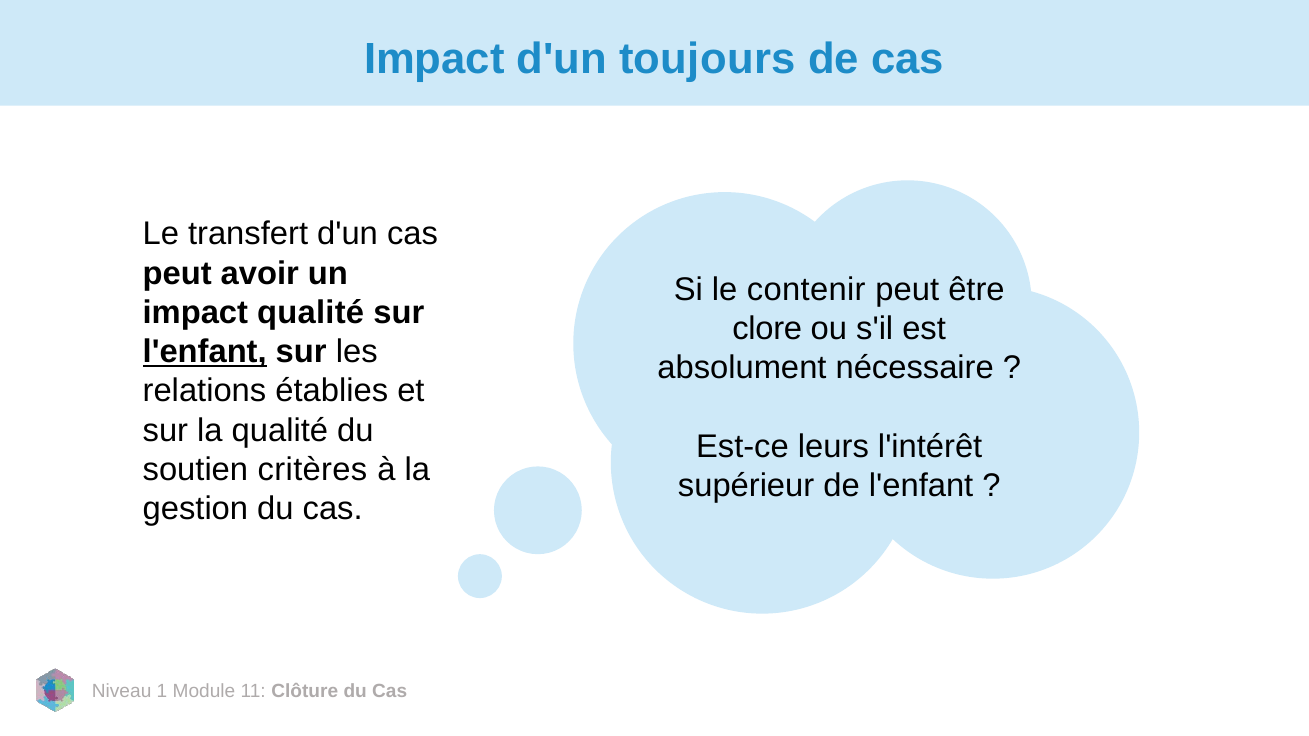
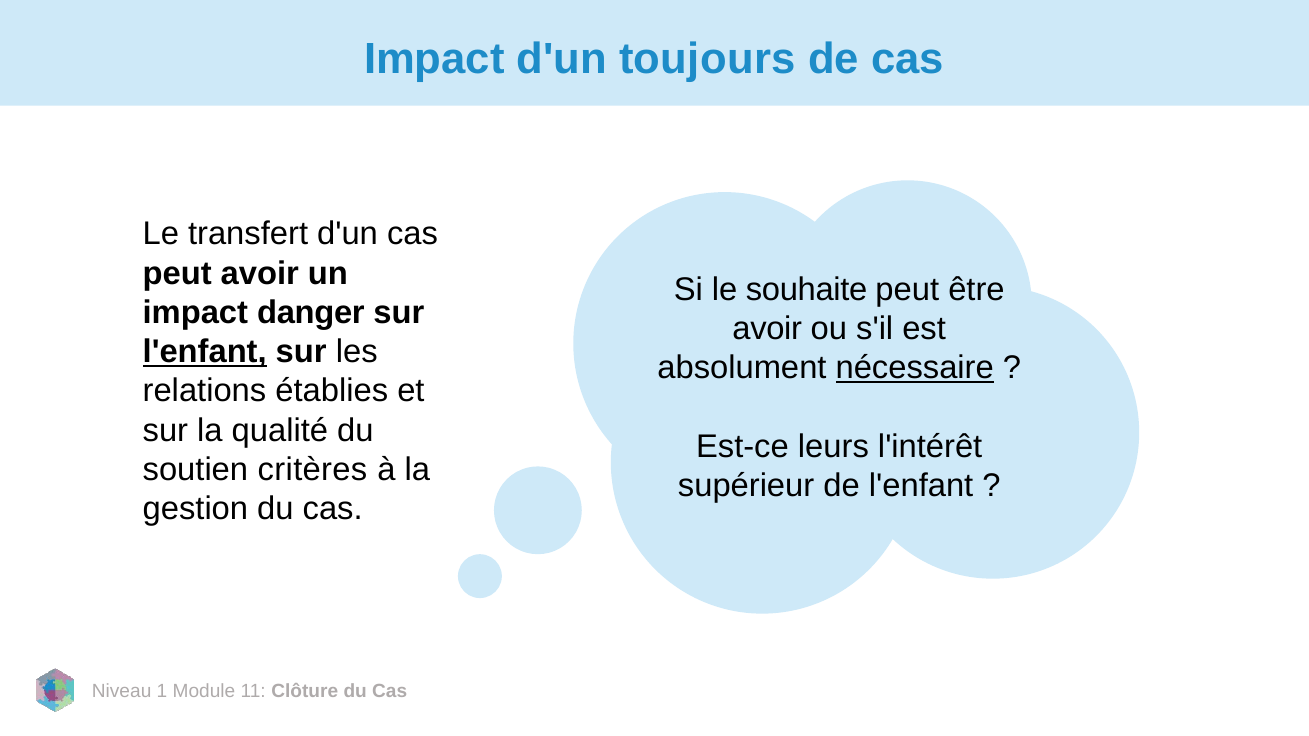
contenir: contenir -> souhaite (807, 289)
impact qualité: qualité -> danger (311, 313)
clore: clore -> avoir (767, 329)
nécessaire underline: none -> present (915, 368)
